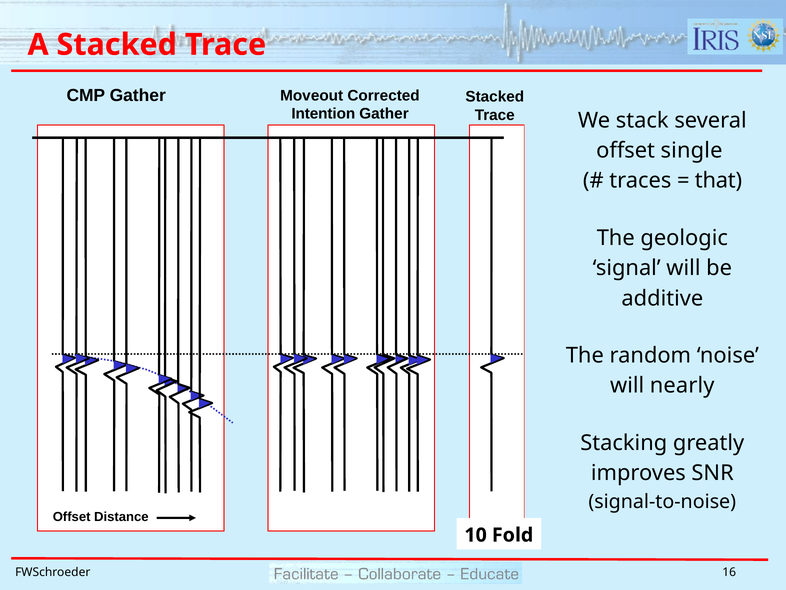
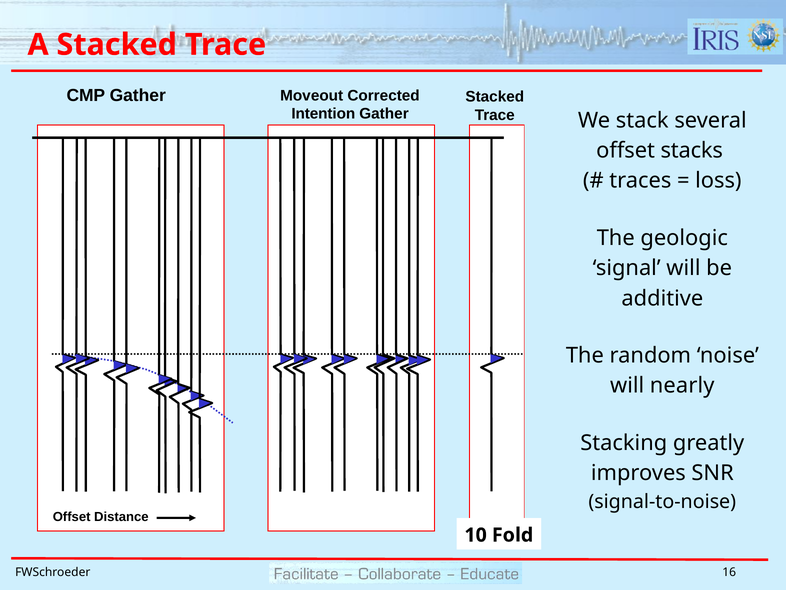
single: single -> stacks (692, 150)
that: that -> loss (718, 181)
